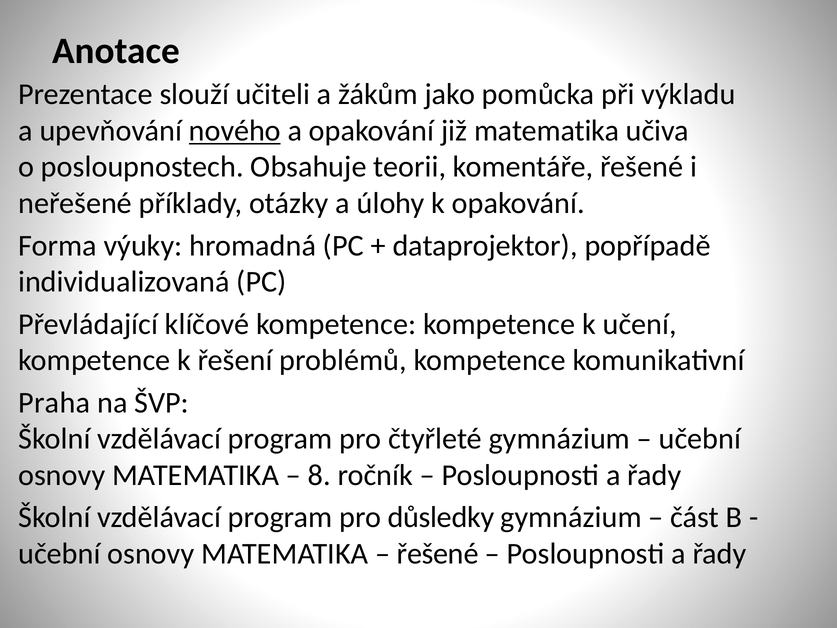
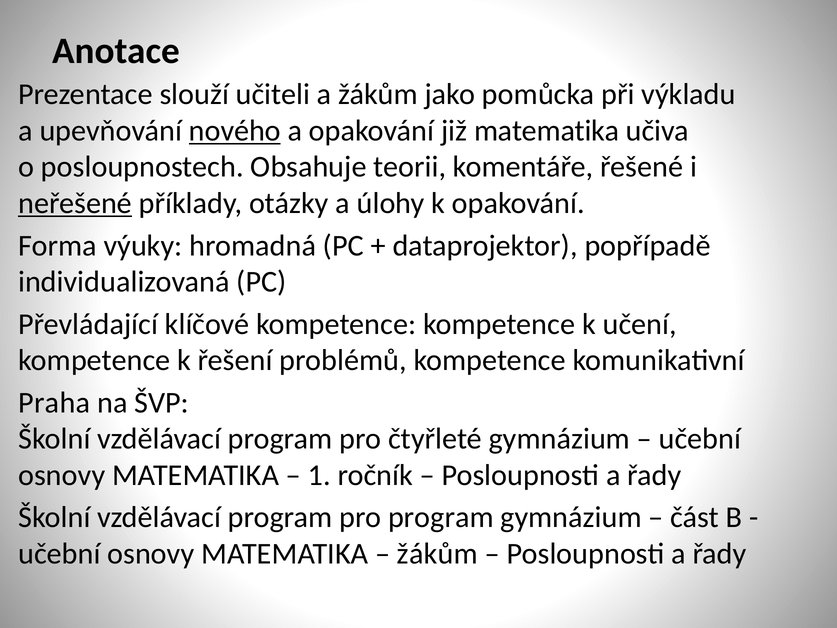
neřešené underline: none -> present (75, 203)
8: 8 -> 1 (319, 475)
pro důsledky: důsledky -> program (441, 517)
řešené: řešené -> žákům (437, 554)
